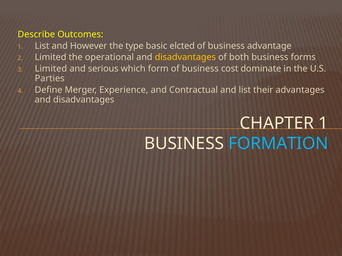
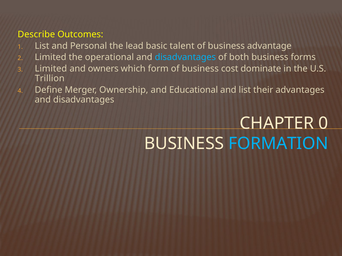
However: However -> Personal (89, 46)
type: type -> lead (135, 46)
elcted: elcted -> talent (182, 46)
disadvantages colour: yellow -> light blue (185, 57)
serious: serious -> owners (103, 69)
Parties: Parties -> Trillion (50, 79)
Experience: Experience -> Ownership (124, 90)
Contractual: Contractual -> Educational (194, 90)
CHAPTER 1: 1 -> 0 (323, 123)
